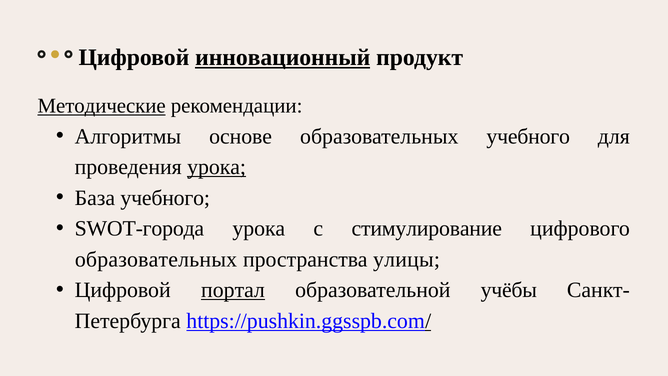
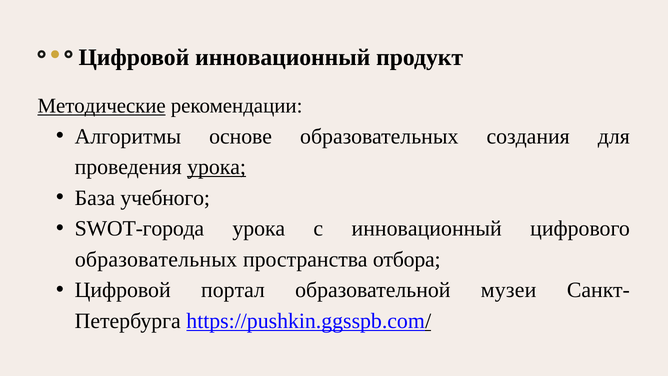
инновационный underline: present -> none (283, 58)
образовательных учебного: учебного -> создания (528, 136)
с стимулирование: стимулирование -> инновационный (427, 229)
улицы: улицы -> отбора (407, 259)
портал underline: present -> none (233, 290)
учёбы: учёбы -> музеи (509, 290)
